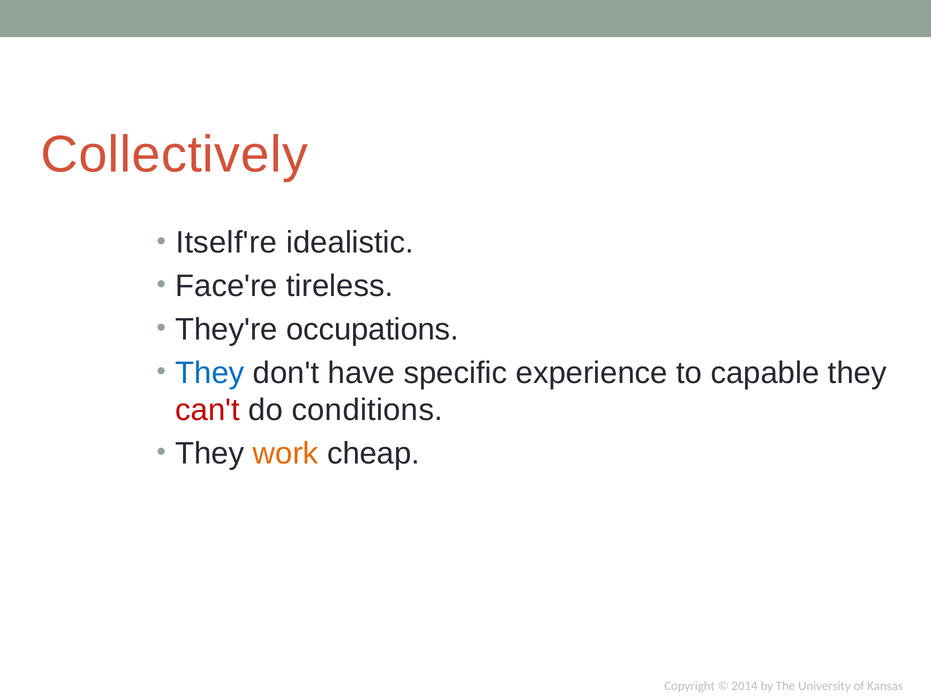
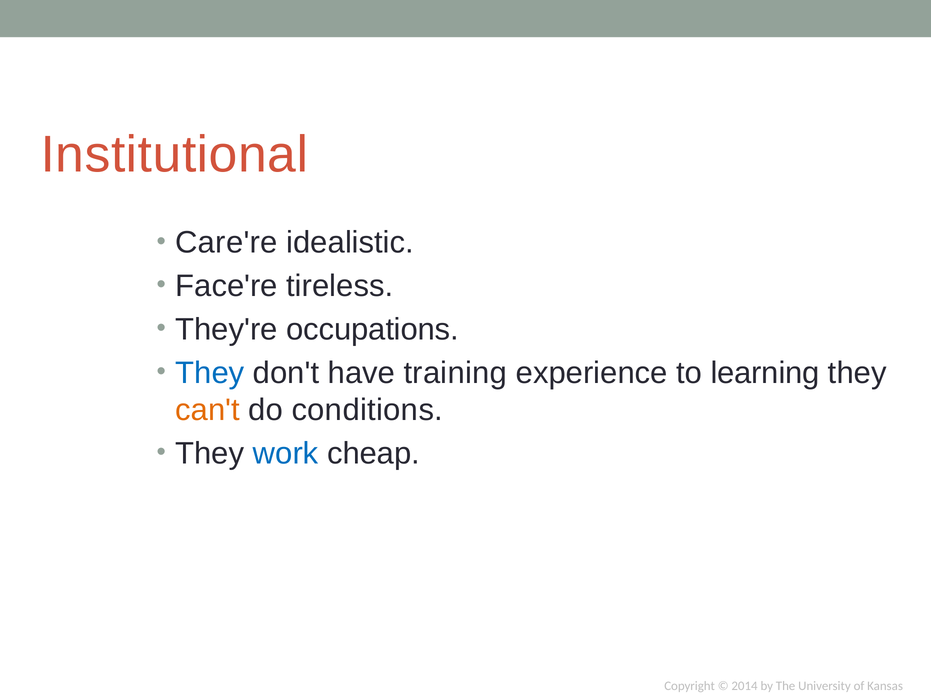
Collectively: Collectively -> Institutional (174, 155)
Itself're: Itself're -> Care're (226, 243)
specific: specific -> training (455, 373)
capable: capable -> learning (765, 373)
can't colour: red -> orange (208, 410)
work colour: orange -> blue (286, 454)
